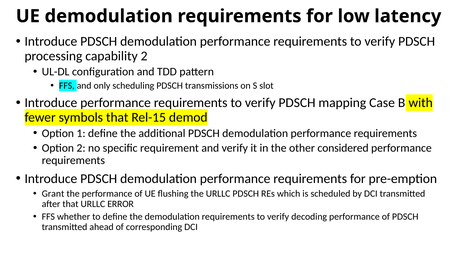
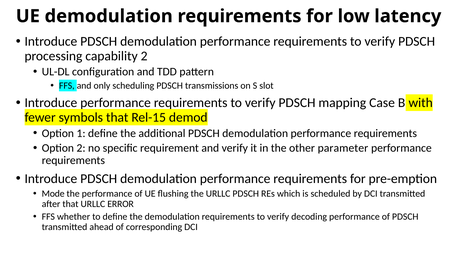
considered: considered -> parameter (343, 148)
Grant: Grant -> Mode (53, 194)
